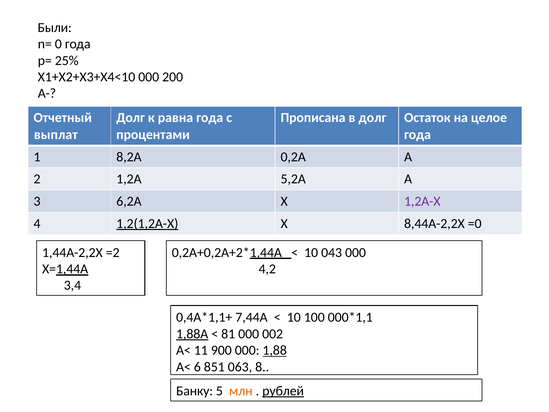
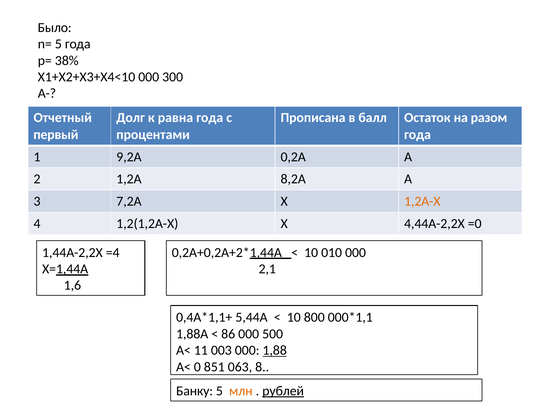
Были: Были -> Было (55, 28)
n= 0: 0 -> 5 (58, 44)
25%: 25% -> 38% (67, 60)
200: 200 -> 300 (173, 77)
в долг: долг -> балл (373, 118)
целое: целое -> разом (489, 118)
выплат: выплат -> первый (56, 134)
8,2А: 8,2А -> 9,2А (129, 157)
5,2А: 5,2А -> 8,2А (293, 179)
6,2А: 6,2А -> 7,2А (129, 201)
1,2А-Х colour: purple -> orange (422, 201)
1,2(1,2А-Х underline: present -> none (147, 224)
8,44А-2,2Х: 8,44А-2,2Х -> 4,44А-2,2Х (434, 224)
=2: =2 -> =4 (113, 252)
043: 043 -> 010 (332, 252)
4,2: 4,2 -> 2,1 (267, 269)
3,4: 3,4 -> 1,6 (72, 285)
7,44А: 7,44А -> 5,44А (251, 317)
100: 100 -> 800 (314, 317)
1,88A underline: present -> none (192, 334)
81: 81 -> 86 (228, 334)
002: 002 -> 500 (273, 334)
900: 900 -> 003 (221, 350)
6: 6 -> 0 (197, 367)
